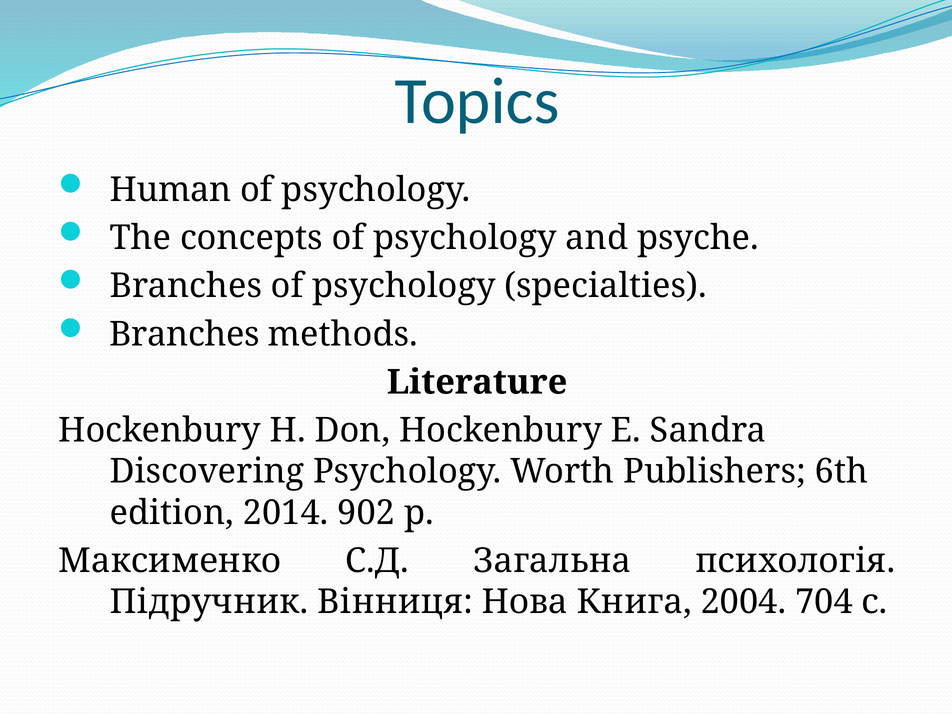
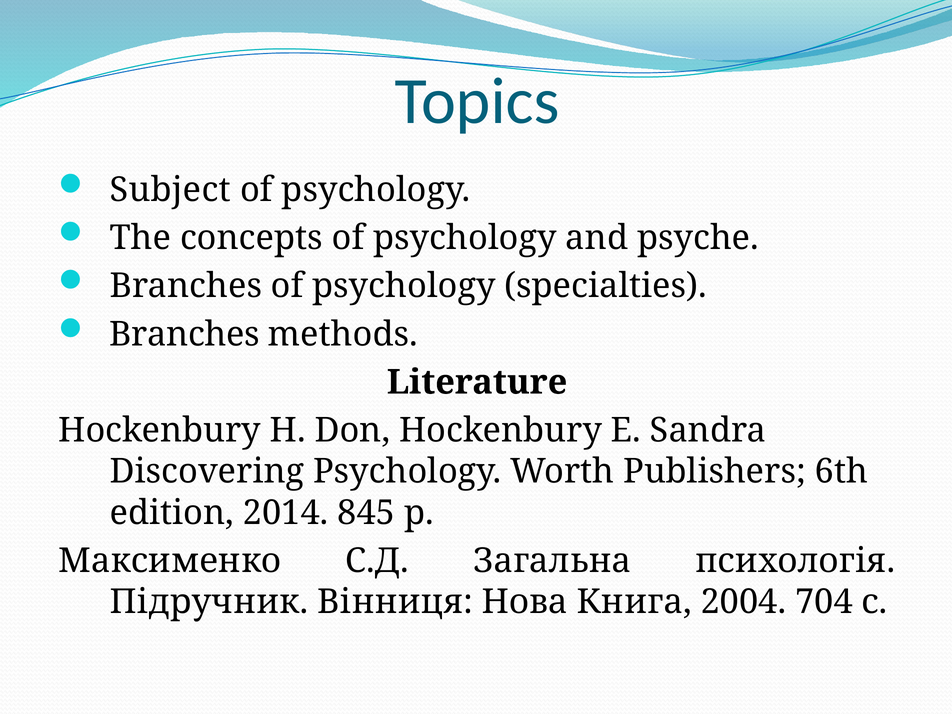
Human: Human -> Subject (170, 190)
902: 902 -> 845 (366, 513)
